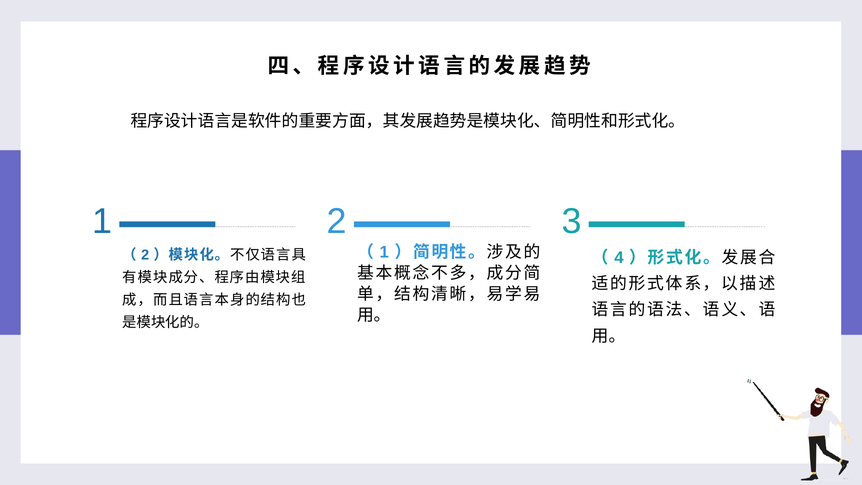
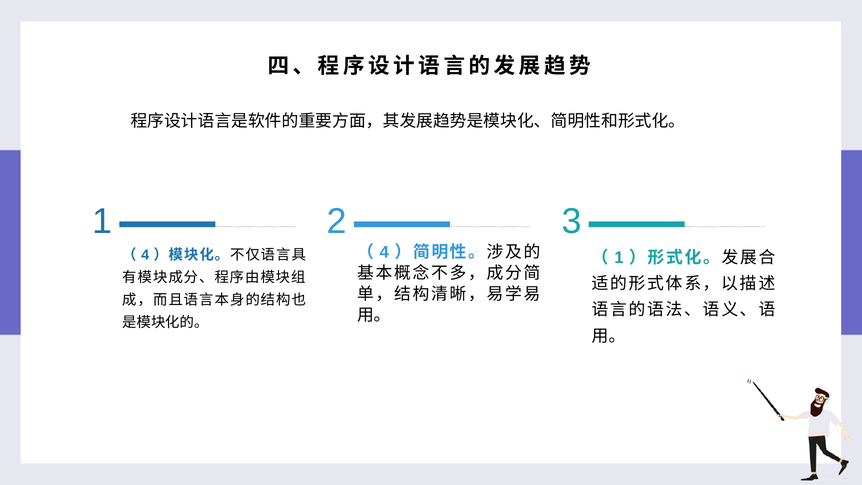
1: 1 -> 4 (384, 252)
2: 2 -> 4 (145, 255)
4: 4 -> 1 (619, 258)
